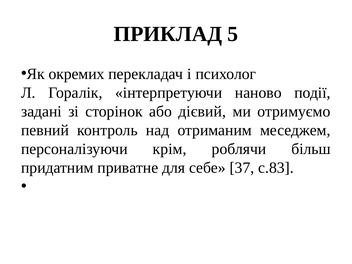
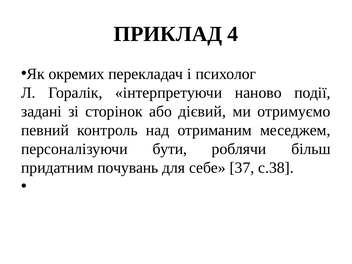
5: 5 -> 4 (233, 34)
крім: крім -> бути (170, 149)
приватне: приватне -> почувань (128, 168)
с.83: с.83 -> с.38 (276, 168)
